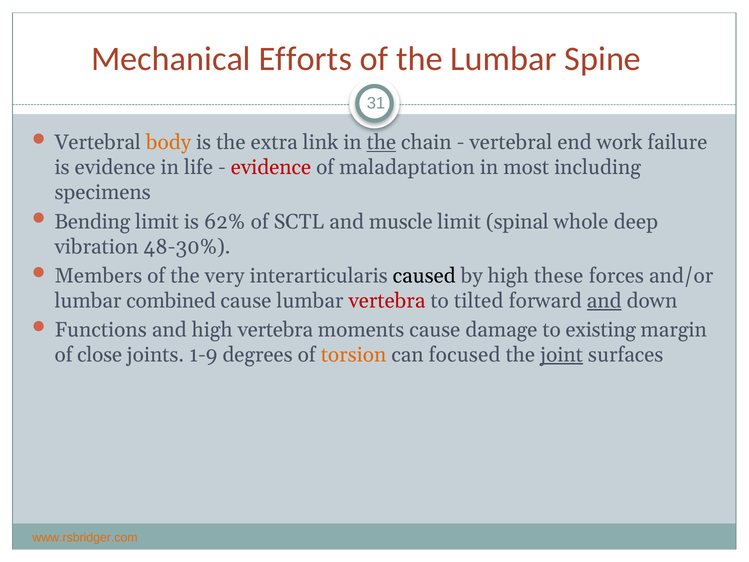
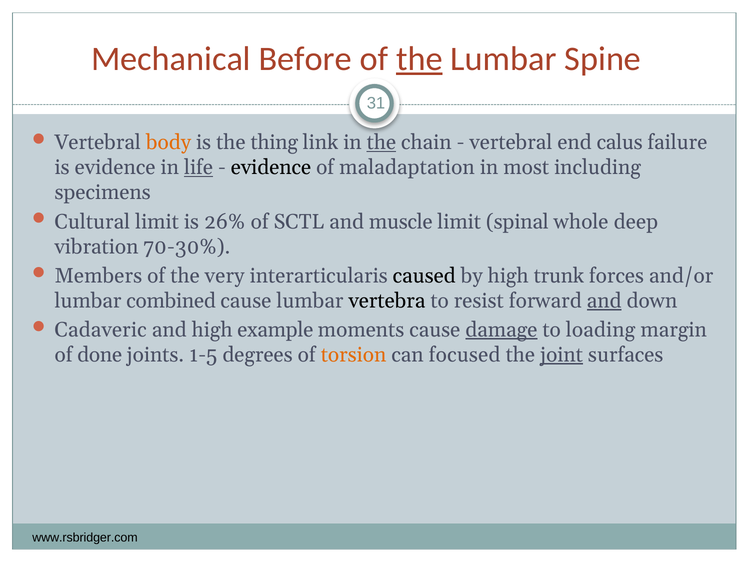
Efforts: Efforts -> Before (305, 59)
the underline: none -> present (419, 59)
extra: extra -> thing (274, 142)
work: work -> calus (620, 142)
life underline: none -> present (199, 167)
evidence colour: red -> black (271, 167)
Bending: Bending -> Cultural (92, 222)
62%: 62% -> 26% (225, 222)
48-30%: 48-30% -> 70-30% (187, 247)
these: these -> trunk (559, 276)
vertebra colour: red -> black (387, 301)
tilted: tilted -> resist (479, 301)
Functions: Functions -> Cadaveric (101, 330)
high vertebra: vertebra -> example (275, 330)
damage underline: none -> present (501, 330)
existing: existing -> loading (601, 330)
close: close -> done (100, 355)
1-9: 1-9 -> 1-5 (203, 355)
www.rsbridger.com colour: orange -> black (85, 537)
